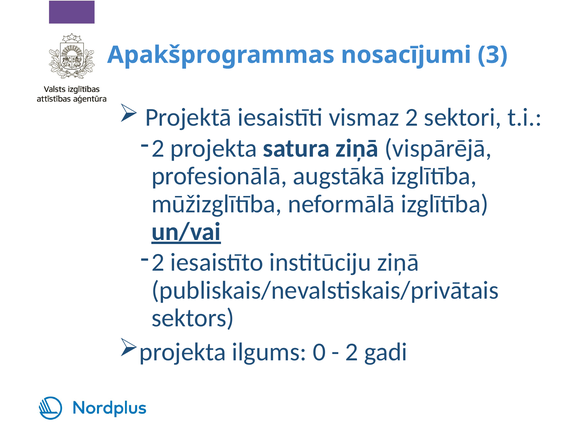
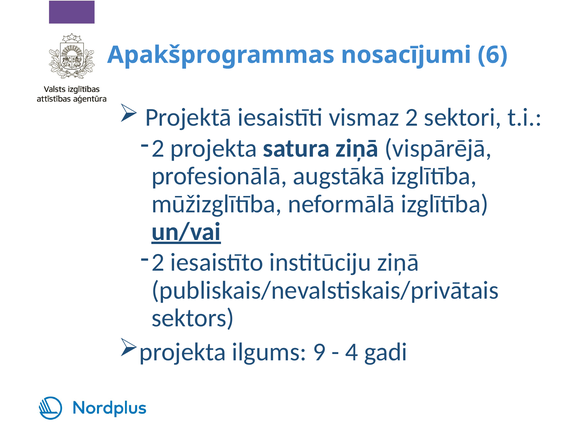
3: 3 -> 6 (493, 55)
0: 0 -> 9 (319, 352)
2: 2 -> 4 (352, 352)
